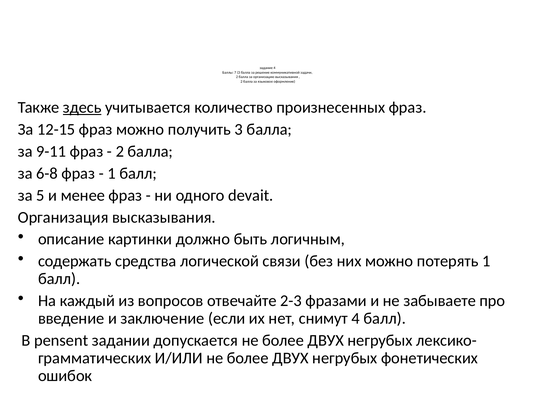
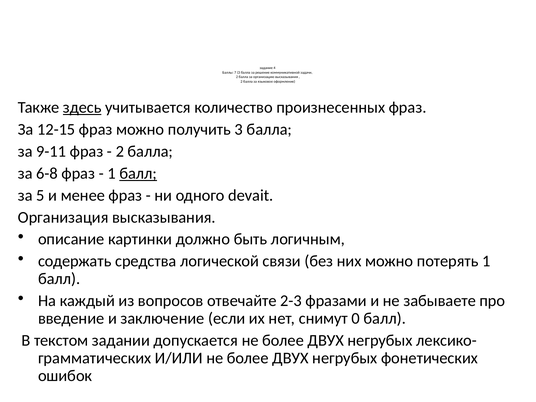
балл underline: none -> present (138, 173)
снимут 4: 4 -> 0 (356, 319)
pensent: pensent -> текстом (61, 341)
